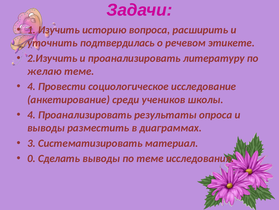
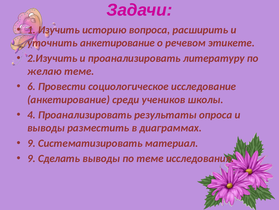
уточнить подтвердилась: подтвердилась -> анкетирование (117, 43)
4: 4 -> 6 (31, 86)
3: 3 -> 9 (31, 143)
0: 0 -> 9 (31, 158)
